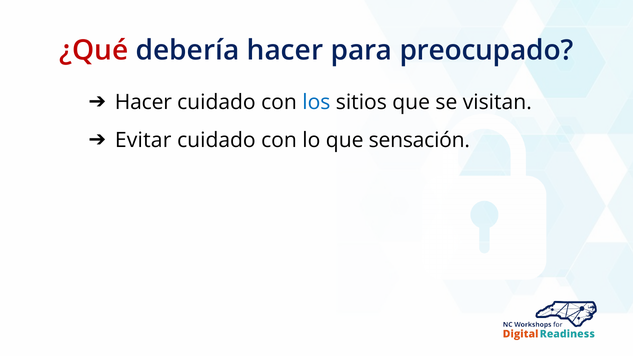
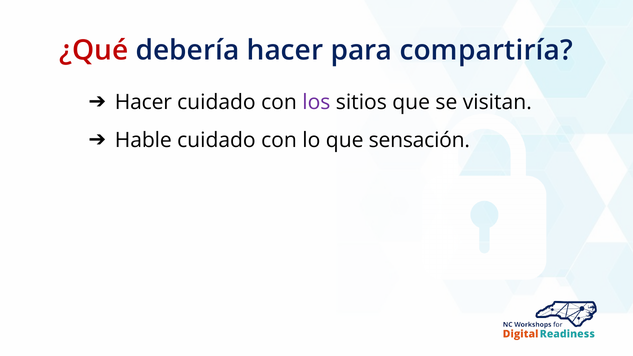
preocupado: preocupado -> compartiría (486, 51)
los colour: blue -> purple (316, 102)
Evitar: Evitar -> Hable (143, 140)
